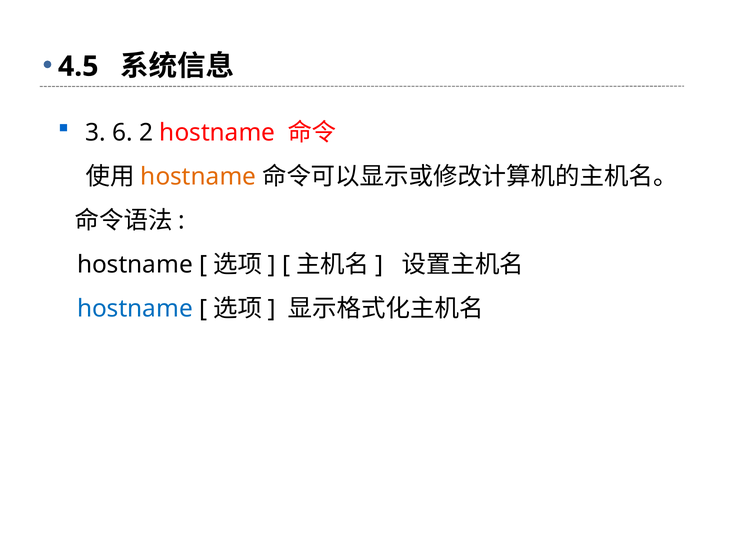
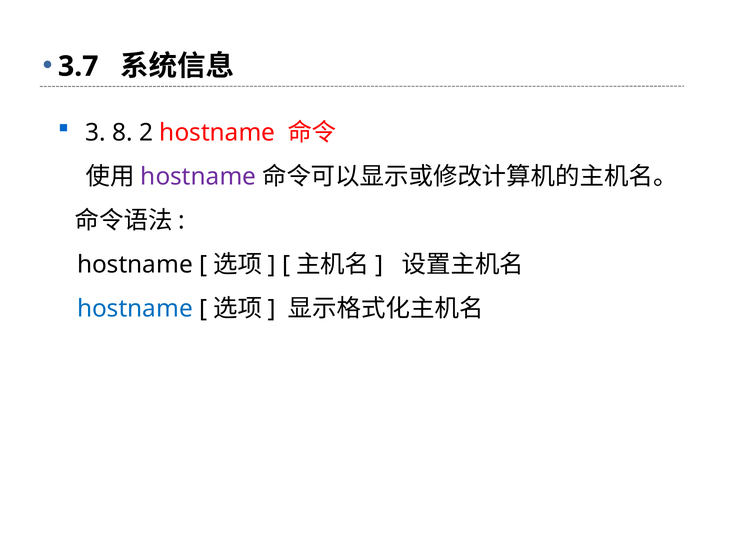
4.5: 4.5 -> 3.7 (78, 66)
6: 6 -> 8 (123, 132)
hostname colour: orange -> purple (198, 176)
